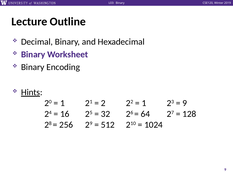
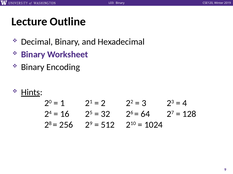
1: 1 -> 3 (144, 104)
9: 9 -> 4 (185, 104)
